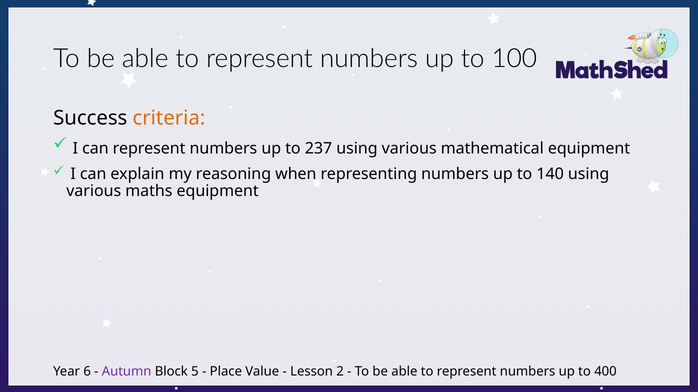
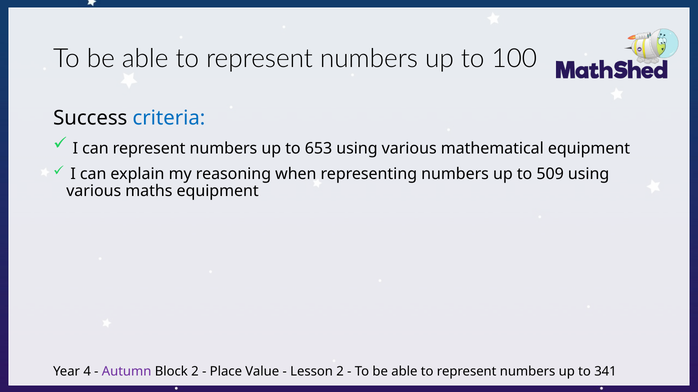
criteria colour: orange -> blue (169, 118)
237: 237 -> 653 (318, 149)
140: 140 -> 509 (550, 174)
6: 6 -> 4 (87, 372)
Block 5: 5 -> 2 (195, 372)
400: 400 -> 341 (605, 372)
